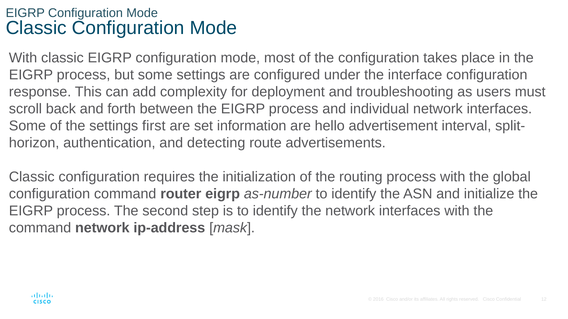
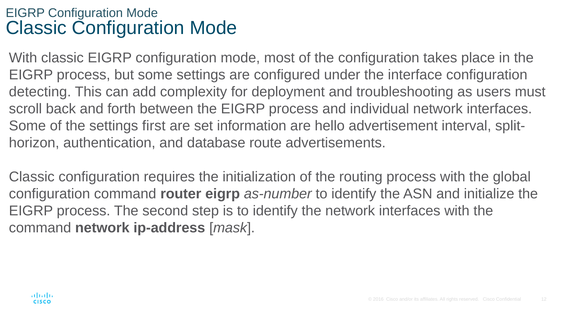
response: response -> detecting (40, 92)
detecting: detecting -> database (216, 143)
